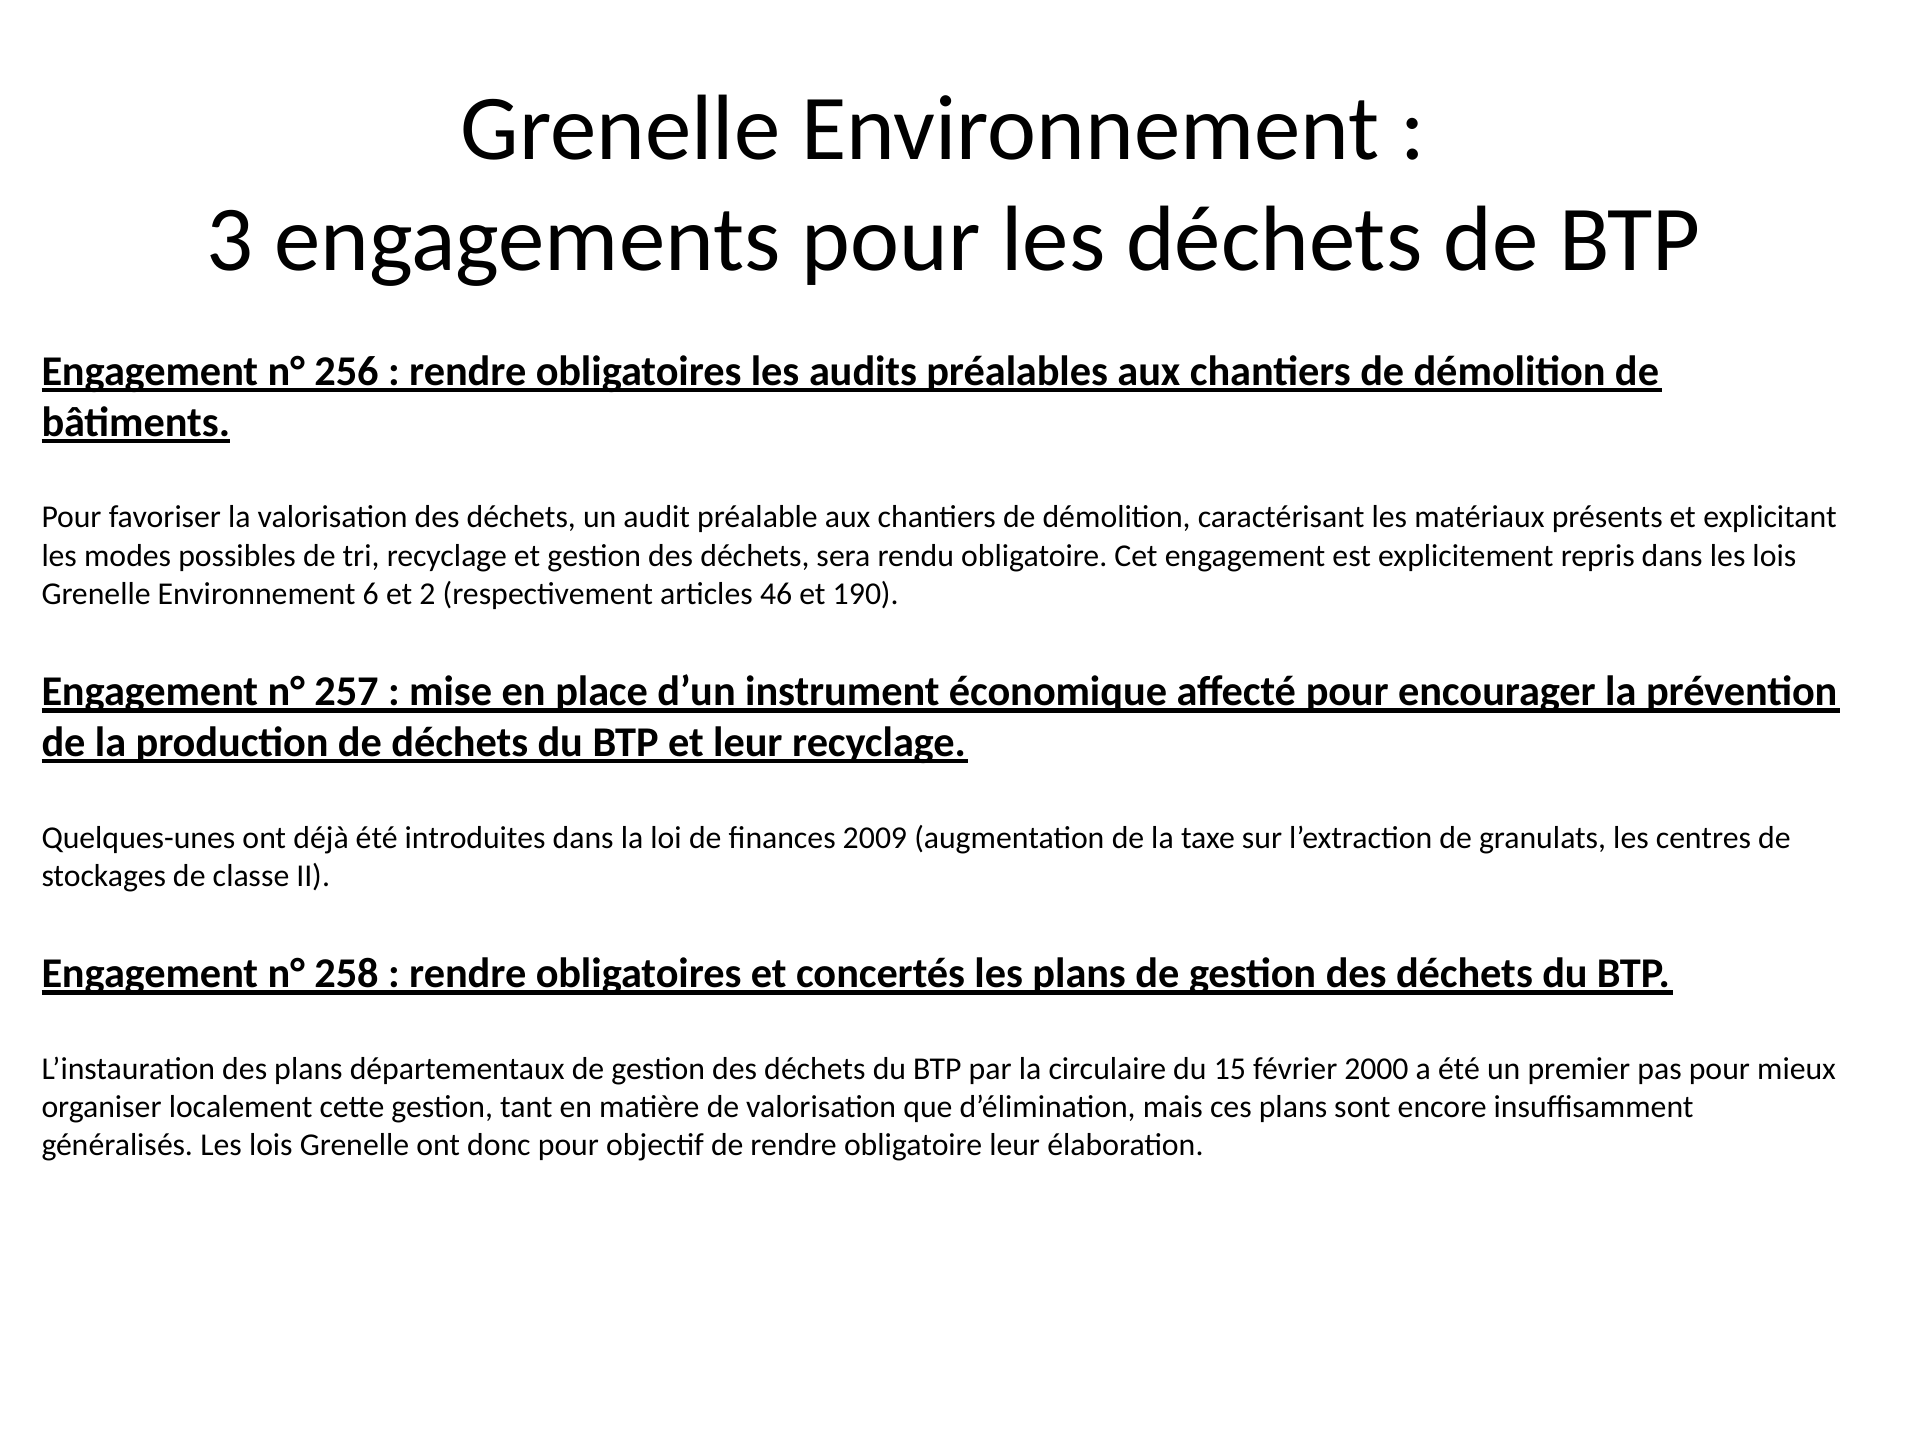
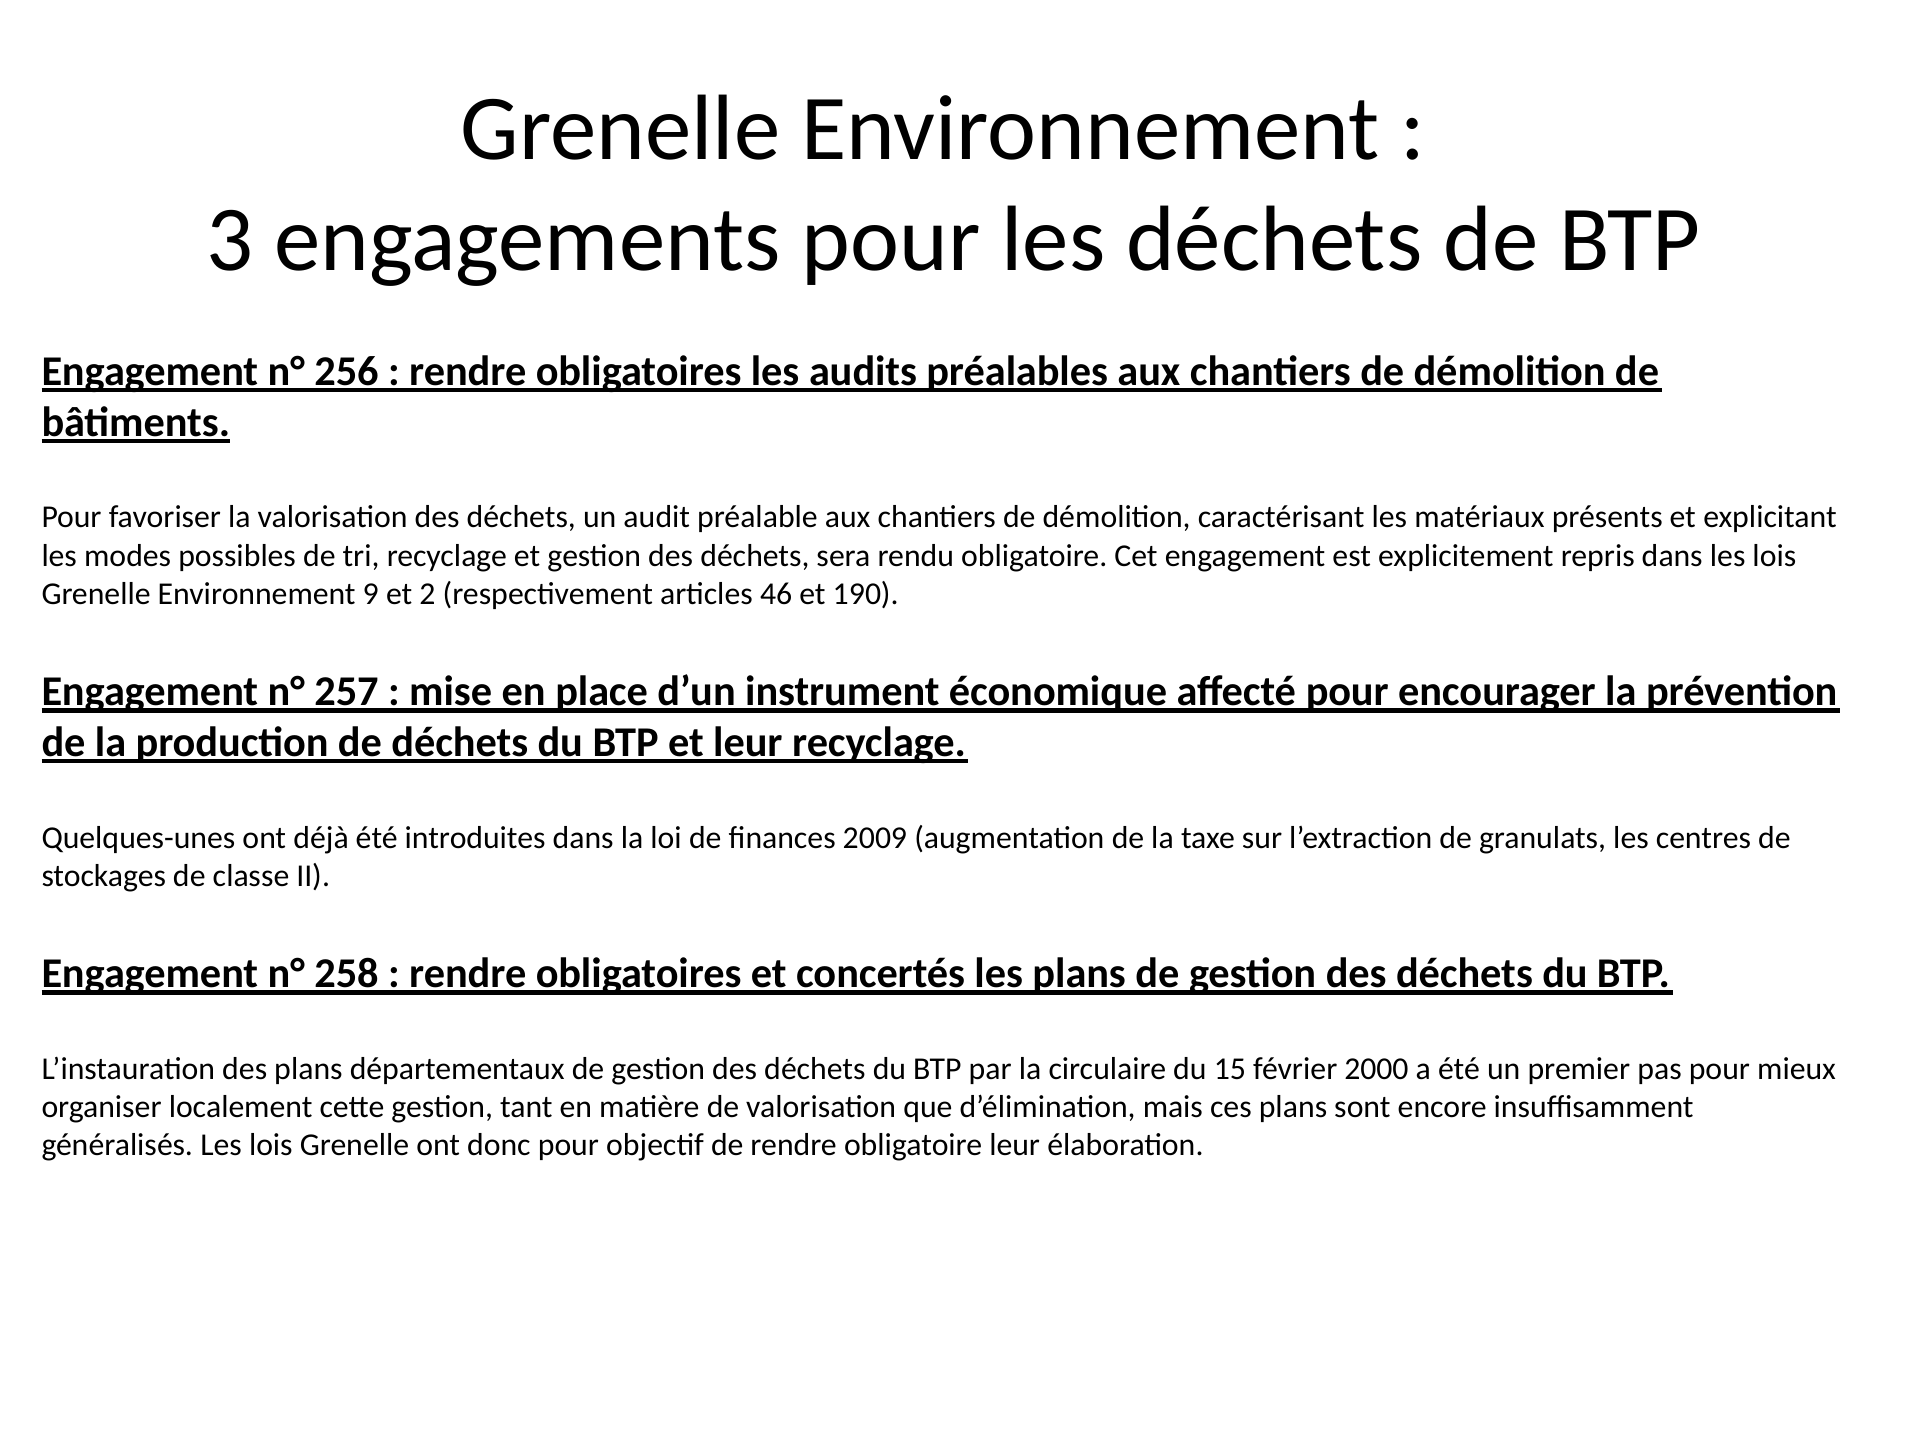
6: 6 -> 9 (371, 594)
